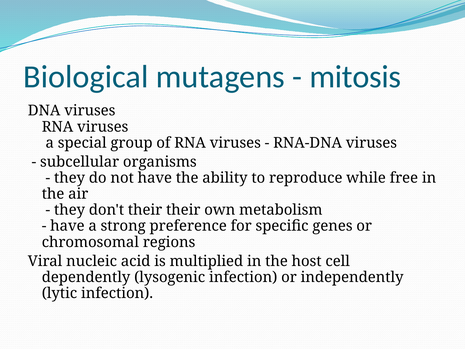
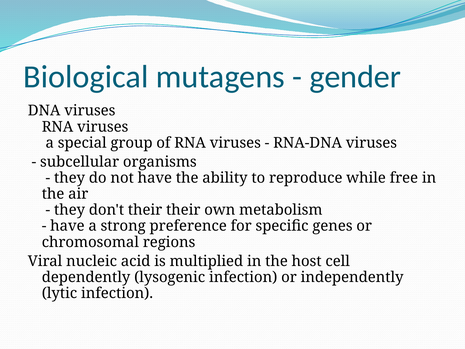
mitosis: mitosis -> gender (355, 77)
